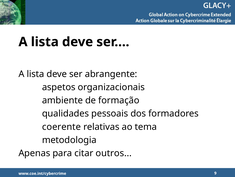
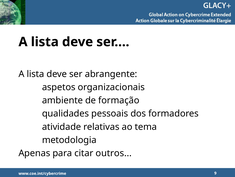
coerente: coerente -> atividade (62, 126)
